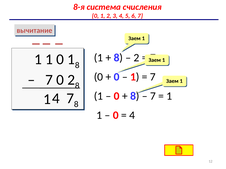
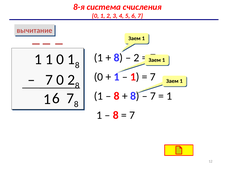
0: 0 -> 1 (117, 77)
0: 0 -> 8 (117, 96)
1 4: 4 -> 6 (56, 99)
0: 0 -> 8 (116, 115)
4: 4 -> 7 (132, 115)
